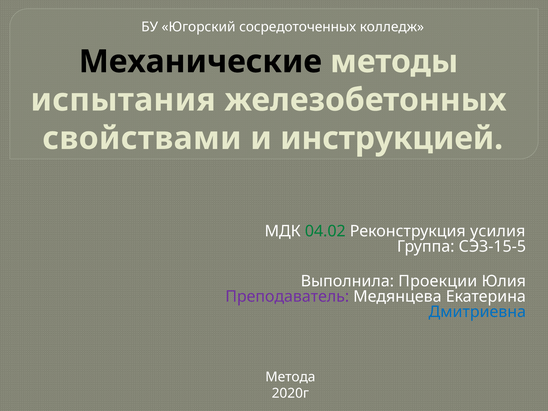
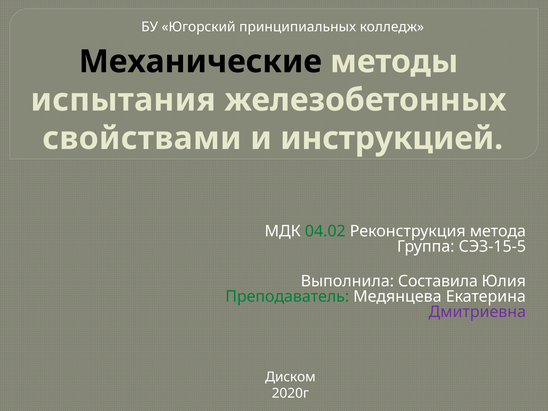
сосредоточенных: сосредоточенных -> принципиальных (298, 27)
усилия: усилия -> метода (498, 231)
Проекции: Проекции -> Составила (438, 281)
Преподаватель colour: purple -> green (287, 296)
Дмитриевна colour: blue -> purple (477, 312)
Метода: Метода -> Диском (290, 377)
